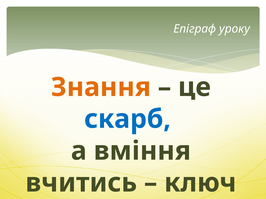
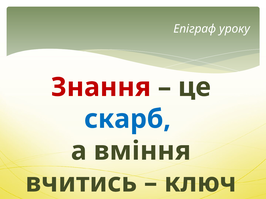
Знання colour: orange -> red (101, 87)
